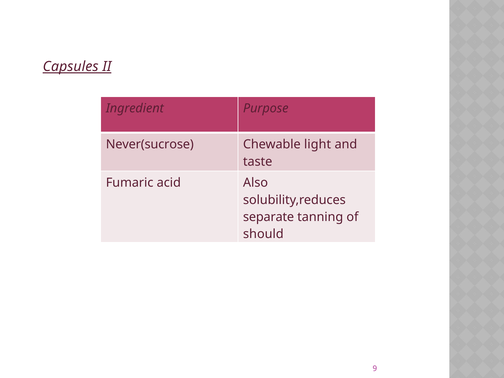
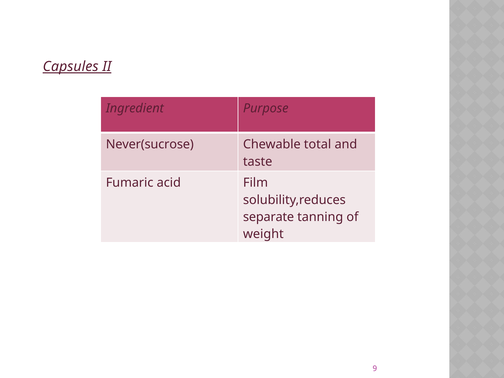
light: light -> total (318, 144)
Also: Also -> Film (256, 183)
should: should -> weight (263, 234)
